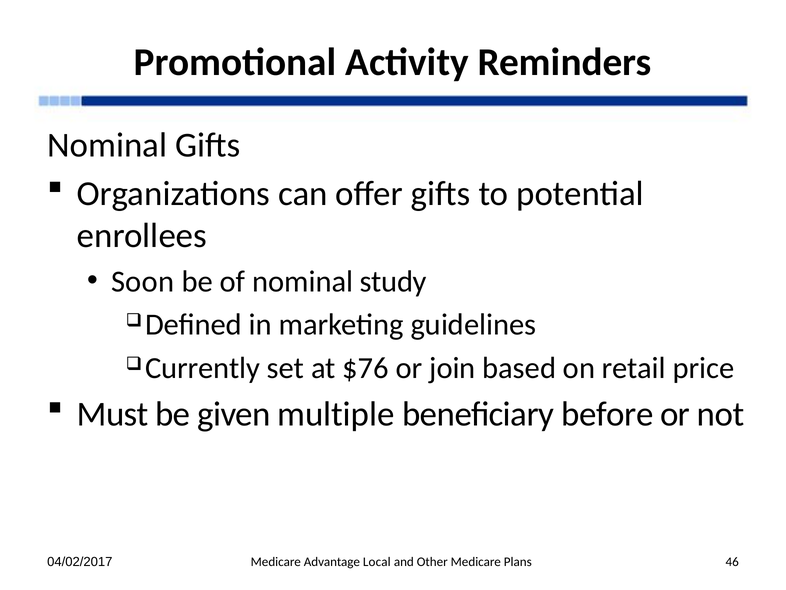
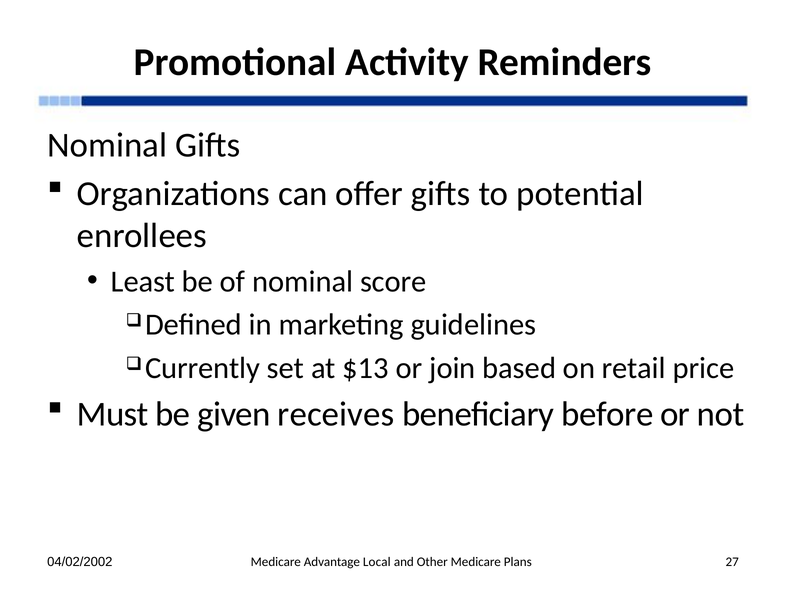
Soon: Soon -> Least (143, 281)
study: study -> score (393, 281)
$76: $76 -> $13 (366, 368)
multiple: multiple -> receives (336, 414)
04/02/2017: 04/02/2017 -> 04/02/2002 (80, 562)
46: 46 -> 27 (732, 561)
